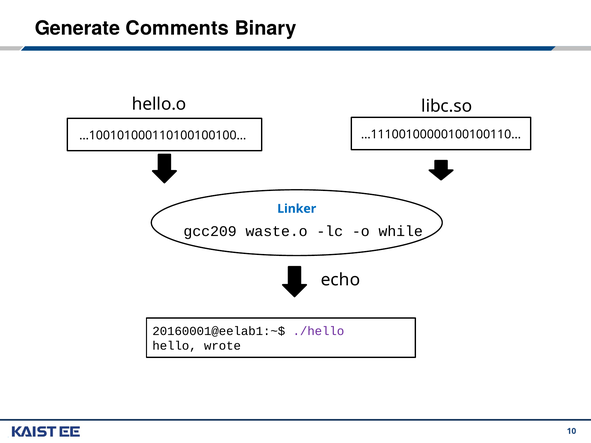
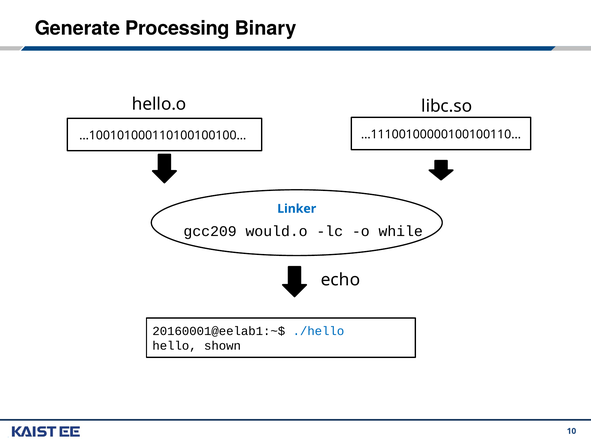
Comments: Comments -> Processing (177, 28)
waste.o: waste.o -> would.o (277, 231)
./hello colour: purple -> blue (318, 331)
wrote: wrote -> shown (222, 346)
